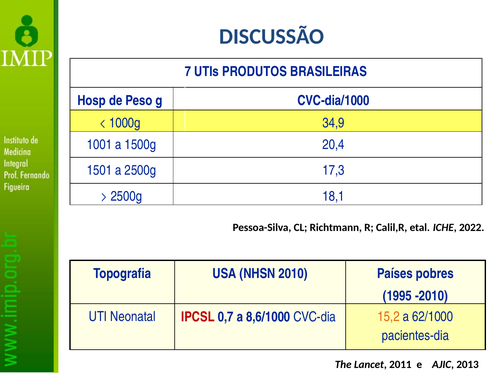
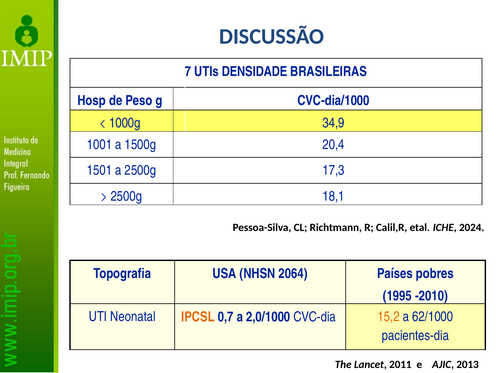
PRODUTOS: PRODUTOS -> DENSIDADE (255, 71)
2022: 2022 -> 2024 (472, 227)
2010: 2010 -> 2064 (293, 274)
IPCSL colour: red -> orange (198, 317)
8,6/1000: 8,6/1000 -> 2,0/1000 (268, 317)
